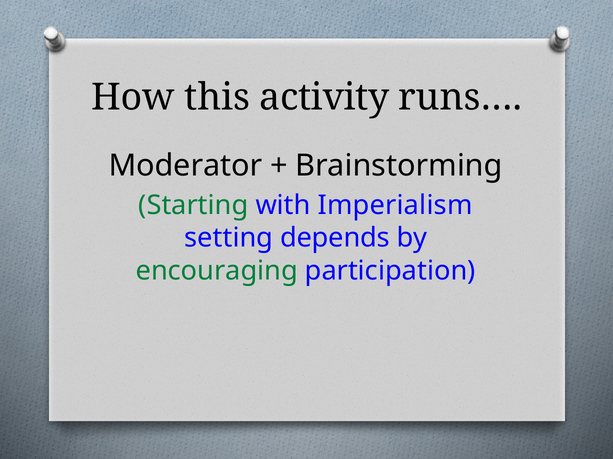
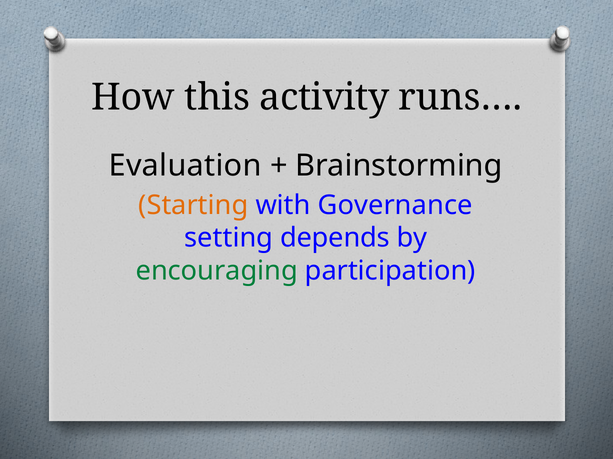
Moderator: Moderator -> Evaluation (185, 166)
Starting colour: green -> orange (193, 206)
Imperialism: Imperialism -> Governance (395, 206)
